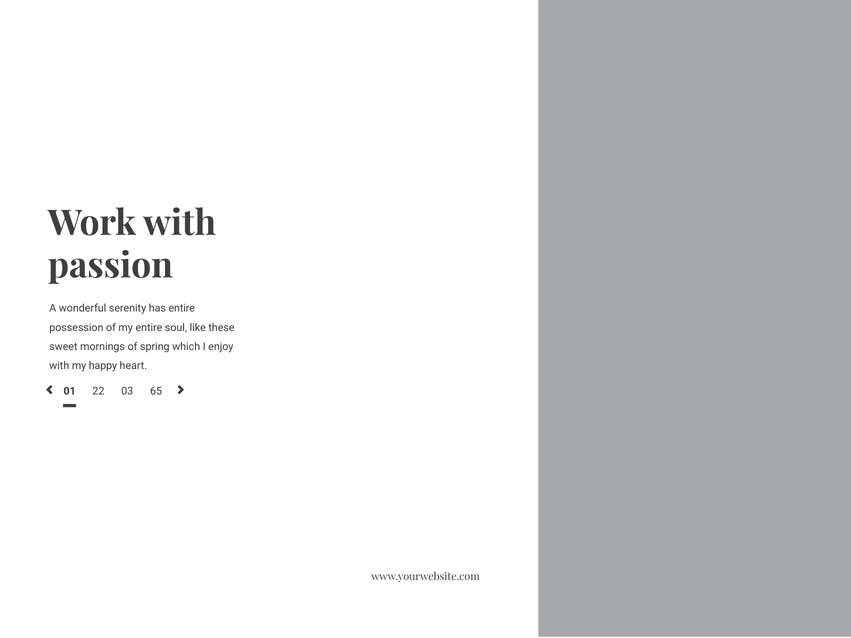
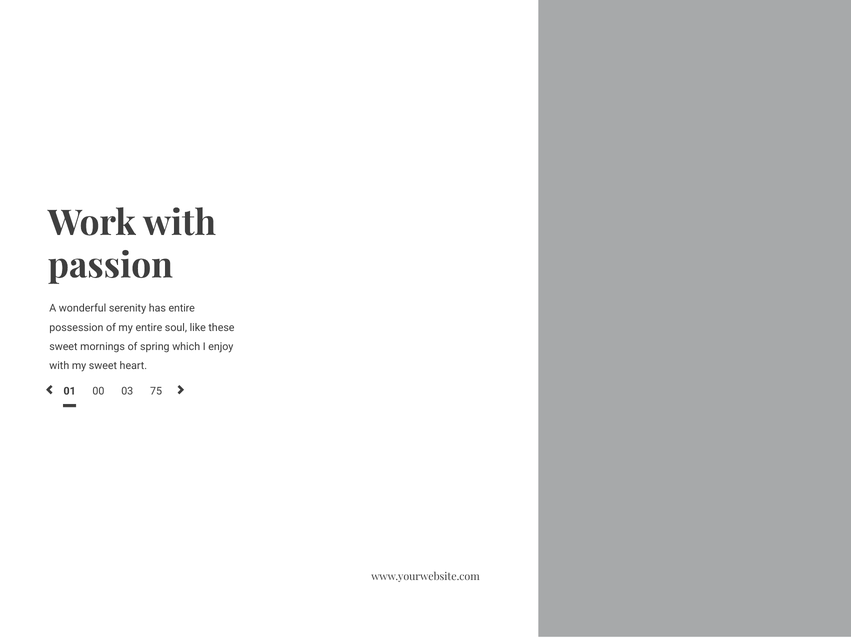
my happy: happy -> sweet (103, 366)
22: 22 -> 00 (98, 391)
65: 65 -> 75 (156, 391)
